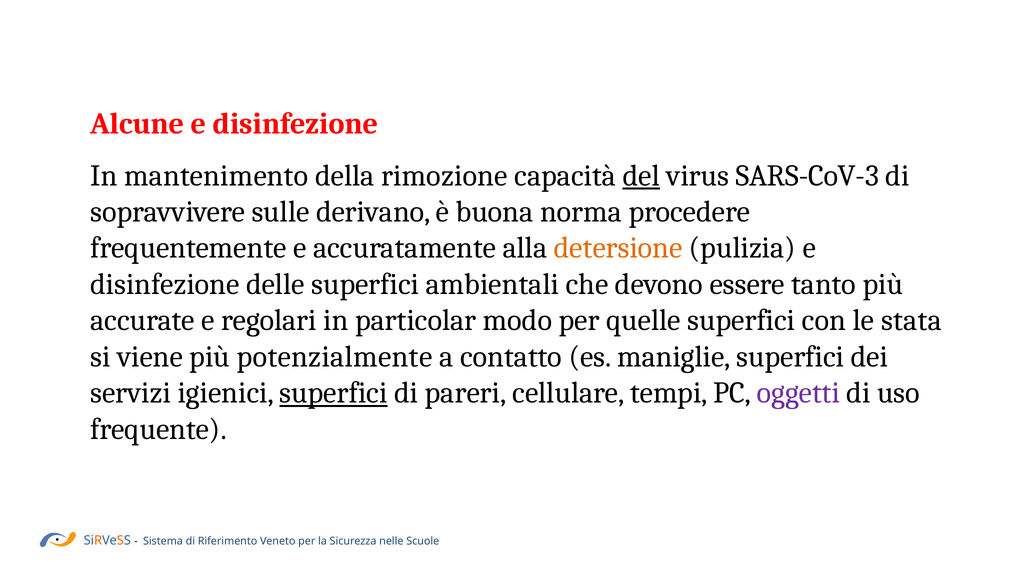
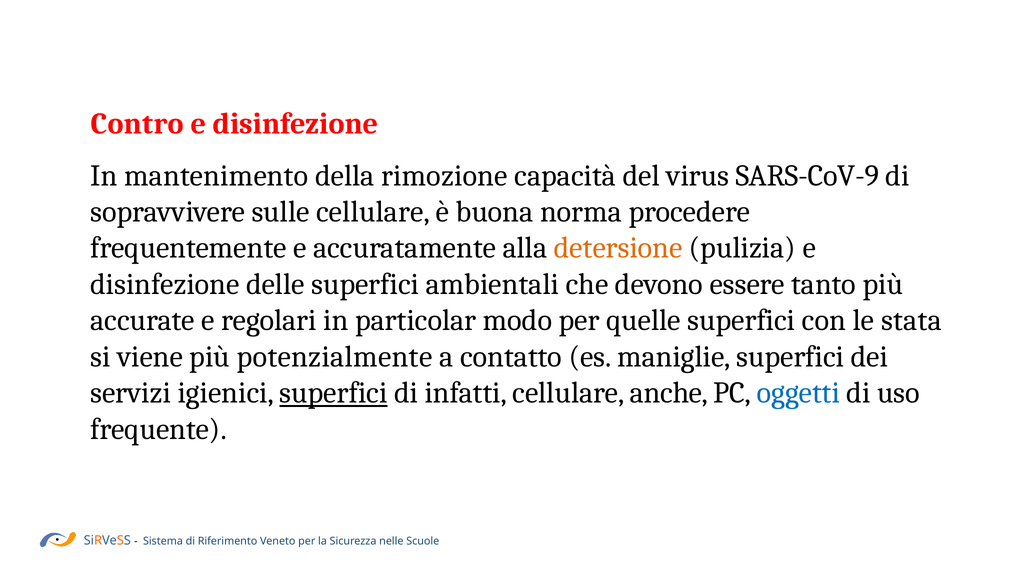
Alcune: Alcune -> Contro (137, 124)
del underline: present -> none (641, 176)
SARS-CoV-3: SARS-CoV-3 -> SARS-CoV-9 (807, 176)
sulle derivano: derivano -> cellulare (373, 212)
pareri: pareri -> infatti (466, 393)
tempi: tempi -> anche (669, 393)
oggetti colour: purple -> blue (798, 393)
